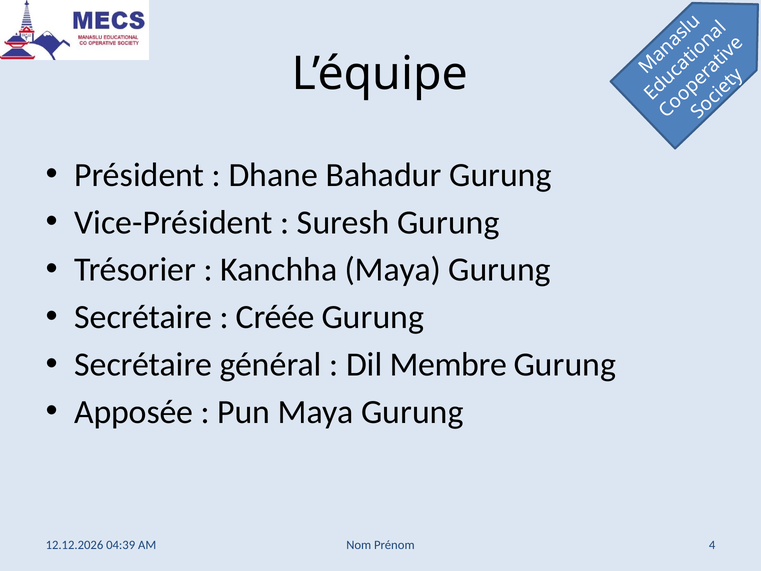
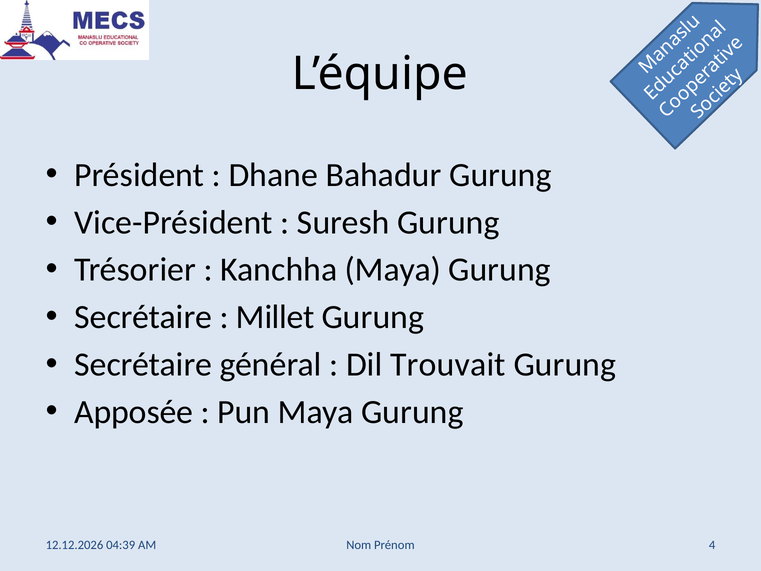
Créée: Créée -> Millet (275, 317)
Membre: Membre -> Trouvait (448, 364)
